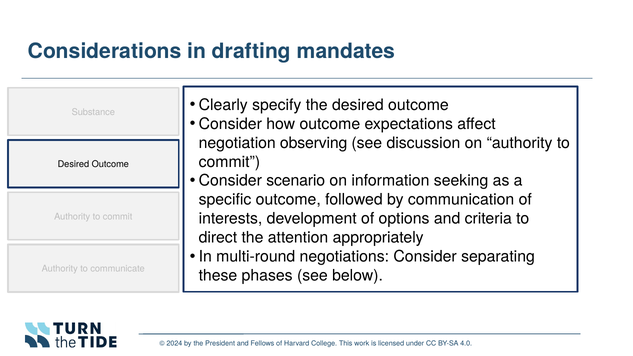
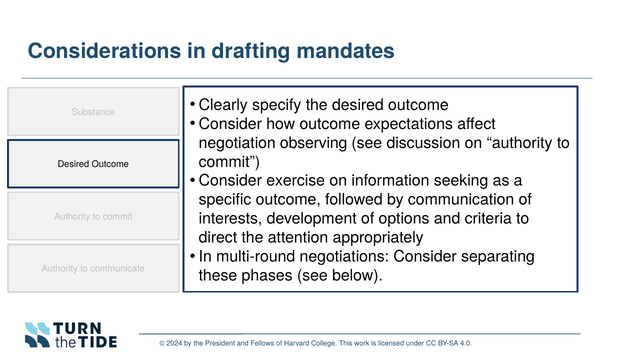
scenario: scenario -> exercise (296, 181)
